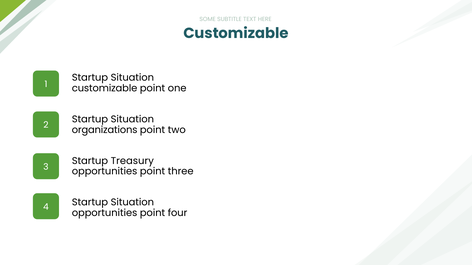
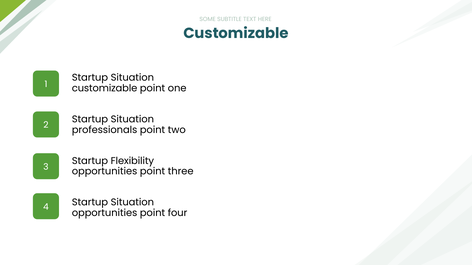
organizations: organizations -> professionals (105, 130)
Treasury: Treasury -> Flexibility (132, 161)
